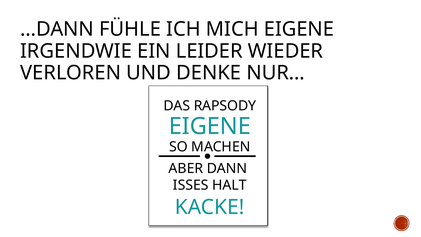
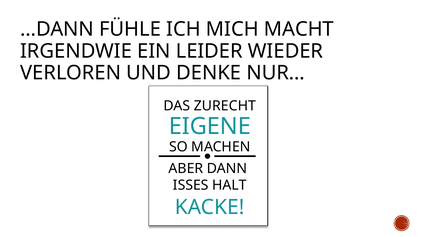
MICH EIGENE: EIGENE -> MACHT (299, 29)
RAPSODY: RAPSODY -> ZURECHT (225, 106)
